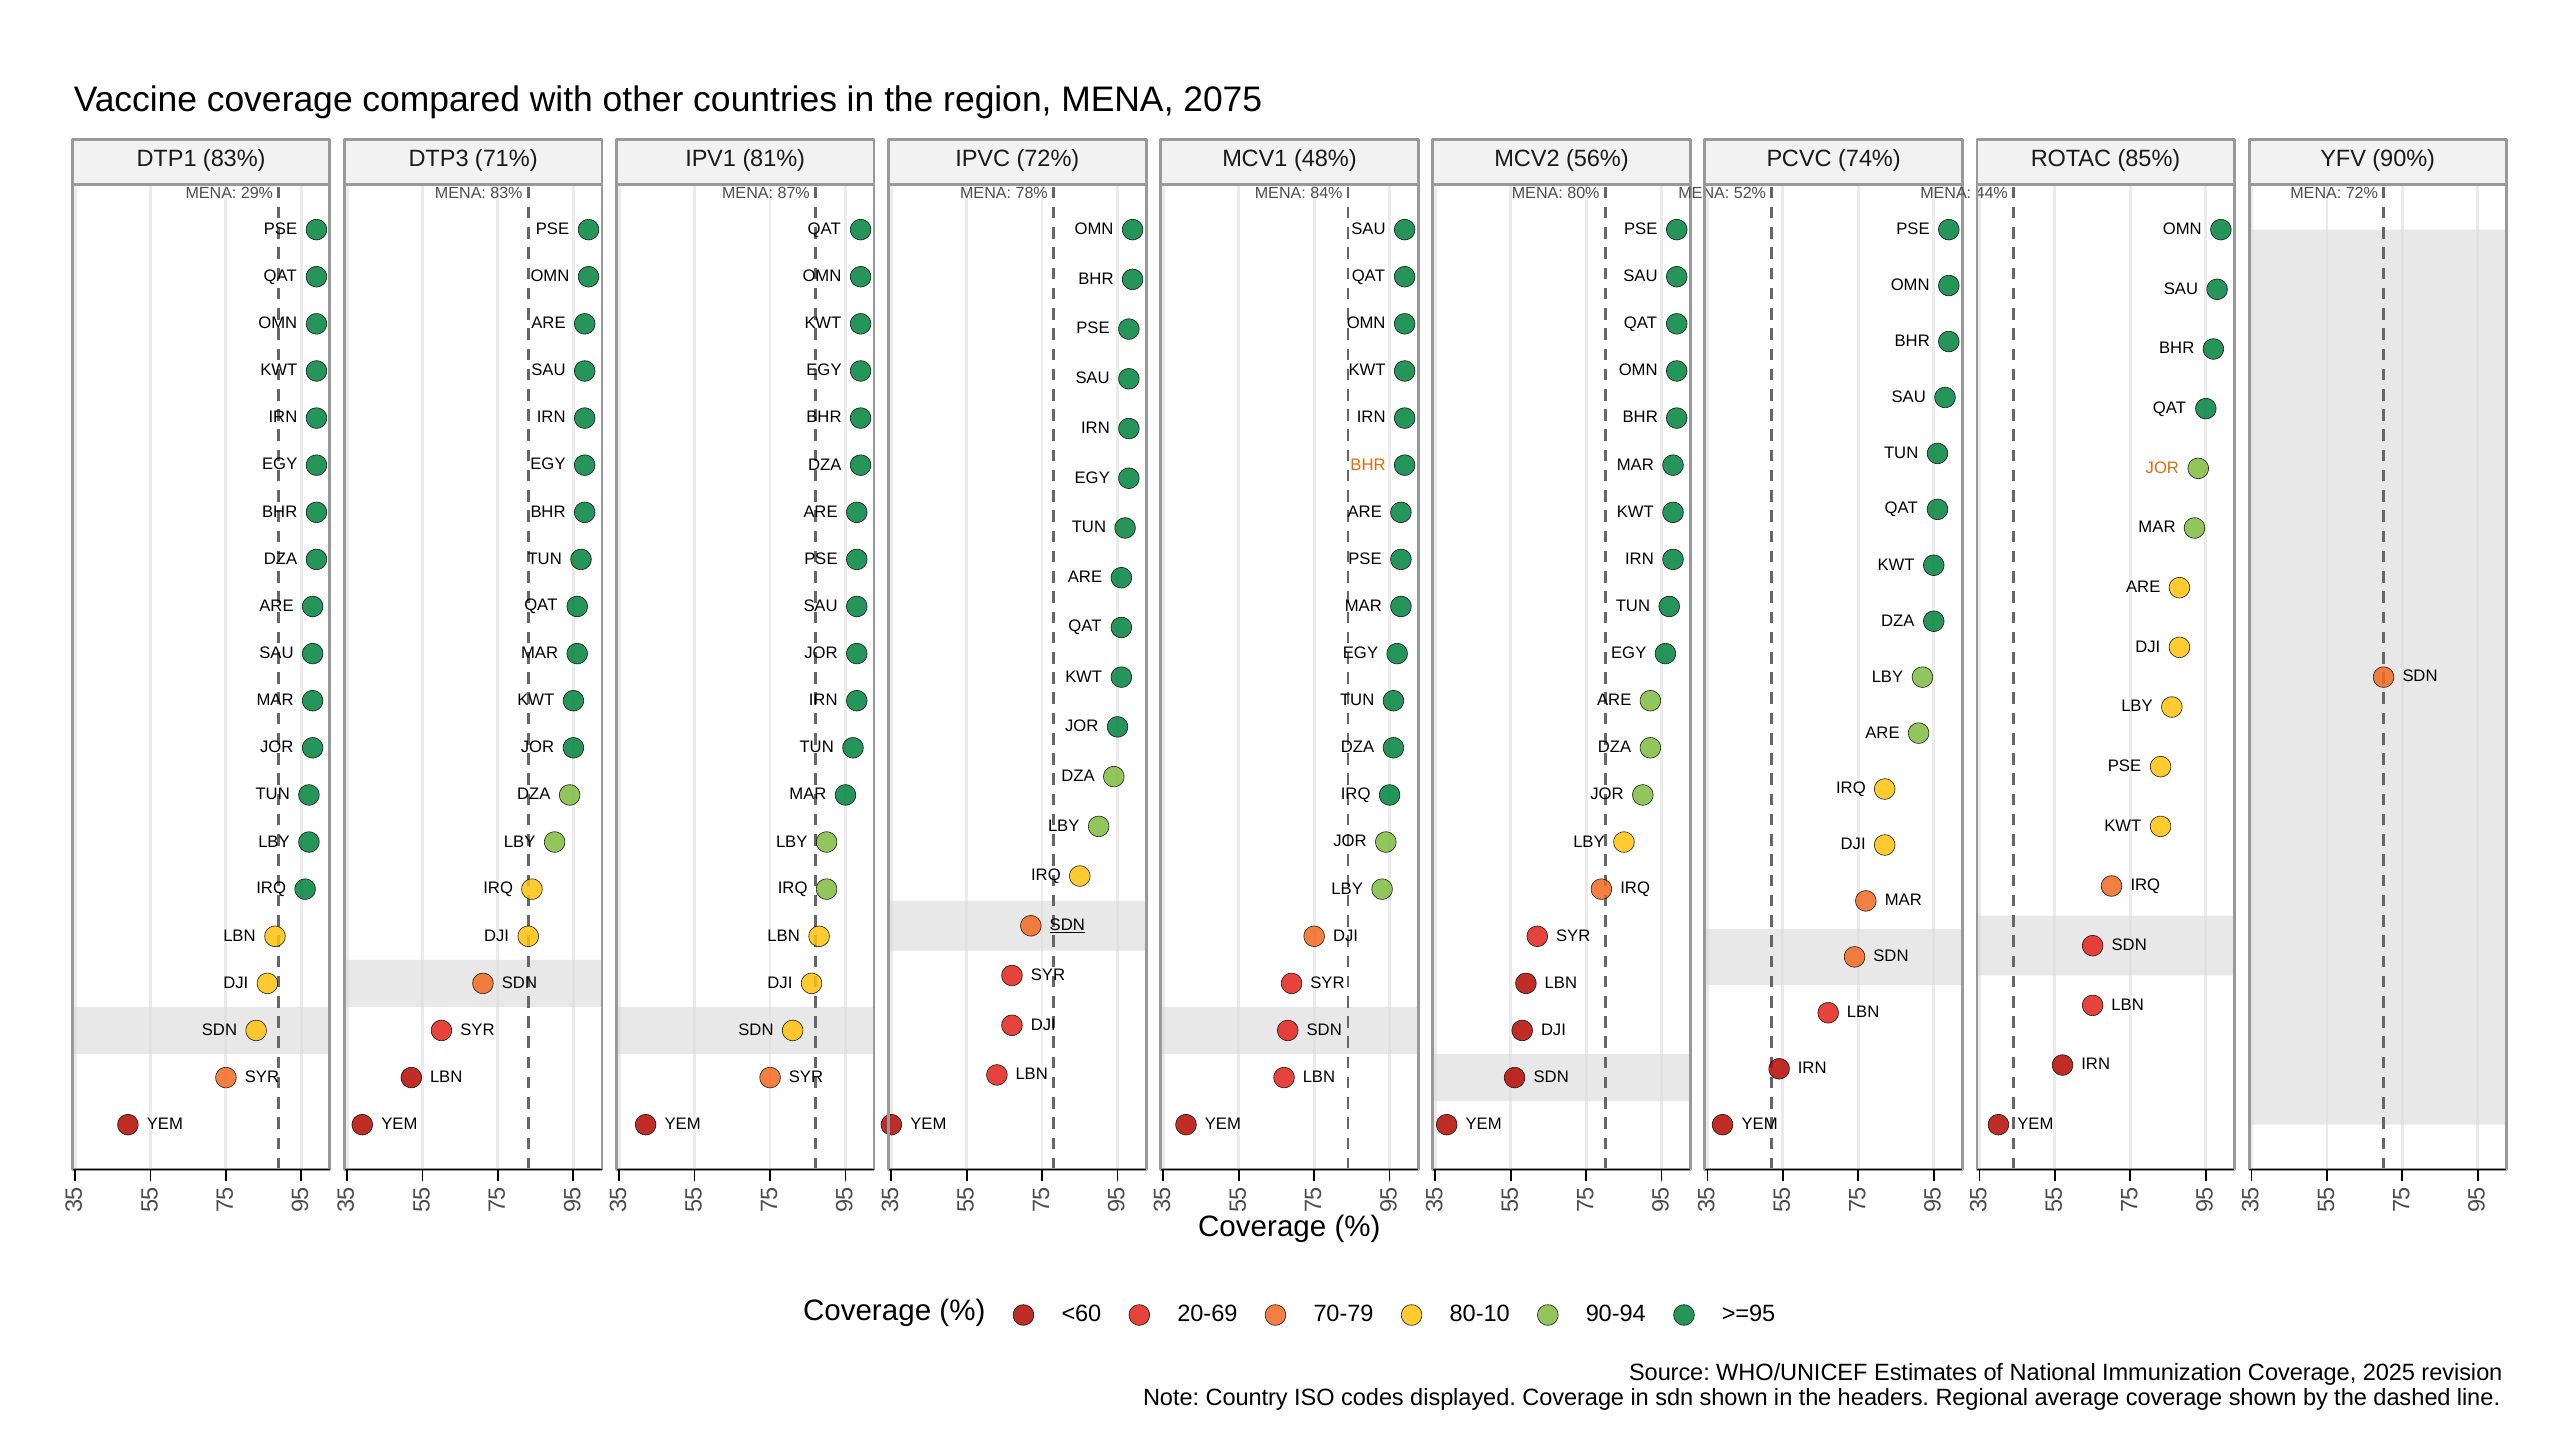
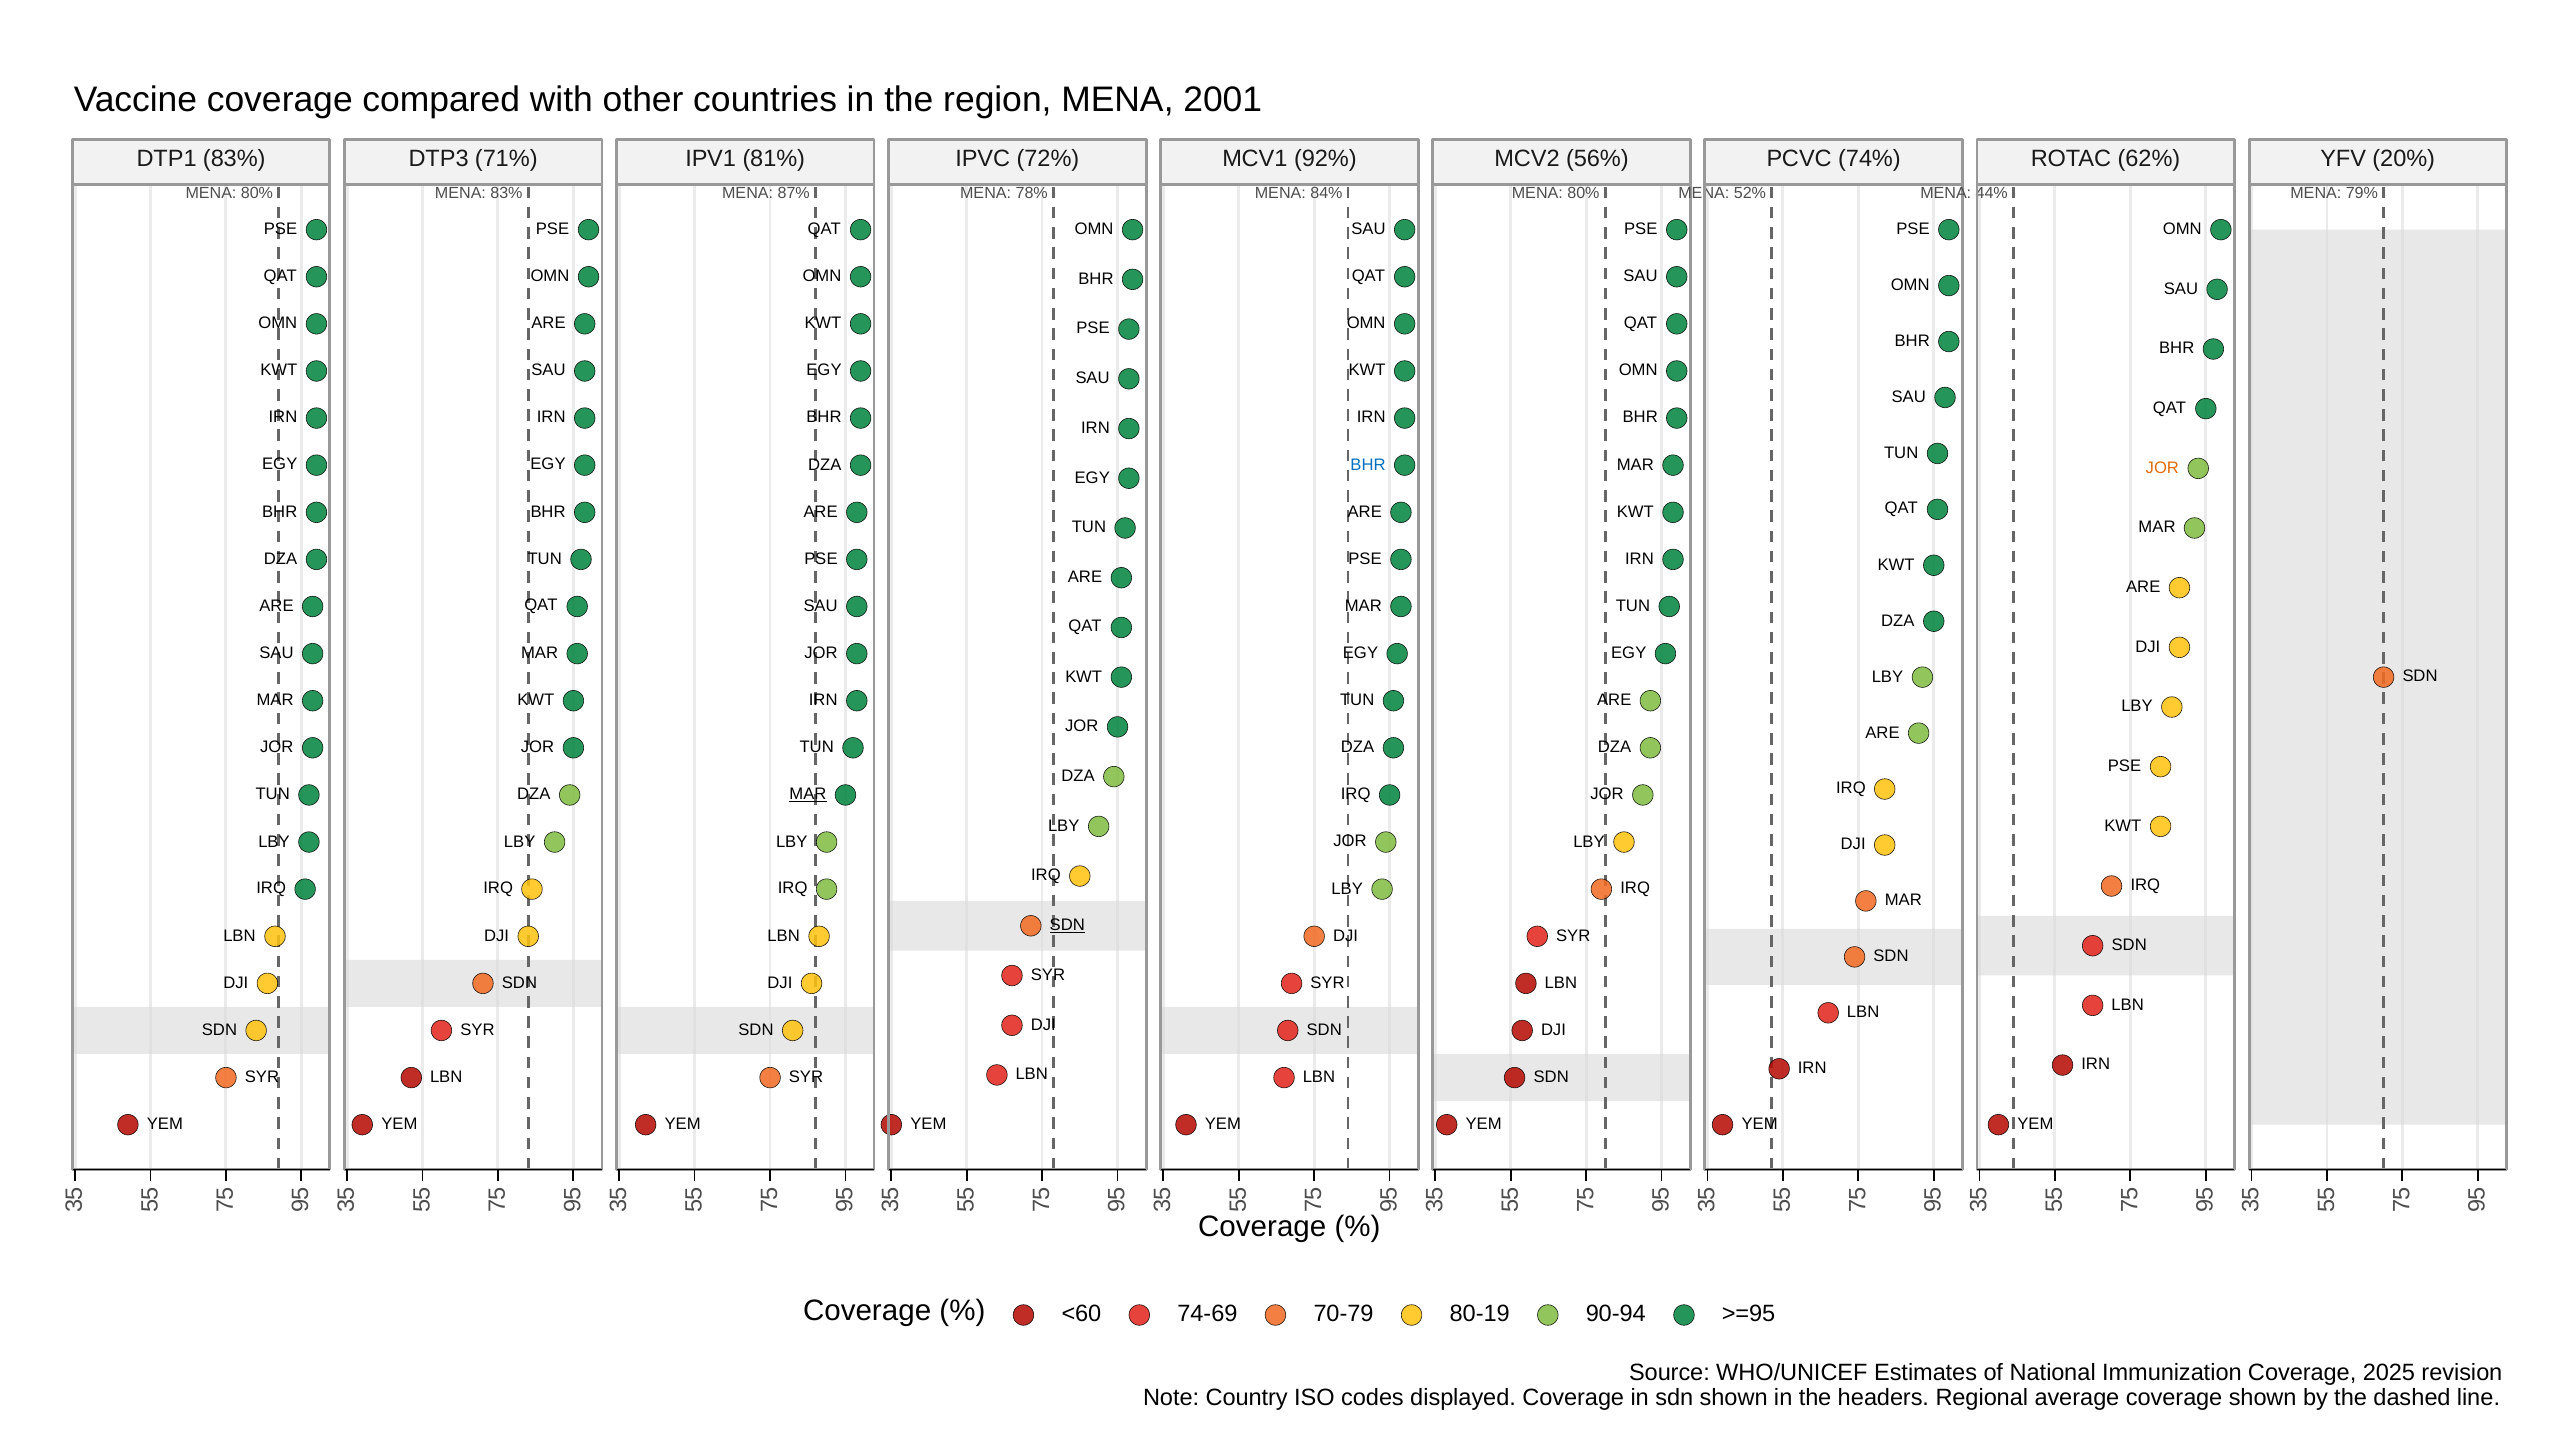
2075: 2075 -> 2001 (1223, 100)
48%: 48% -> 92% (1325, 159)
85%: 85% -> 62% (2149, 159)
90%: 90% -> 20% (2404, 159)
29%: 29% -> 80% (257, 193)
MENA 72%: 72% -> 79% (2362, 193)
BHR colour: orange -> blue (1368, 465)
MAR underline: none -> present (808, 794)
20-69: 20-69 -> 74-69 (1207, 1314)
80-10: 80-10 -> 80-19 (1480, 1314)
